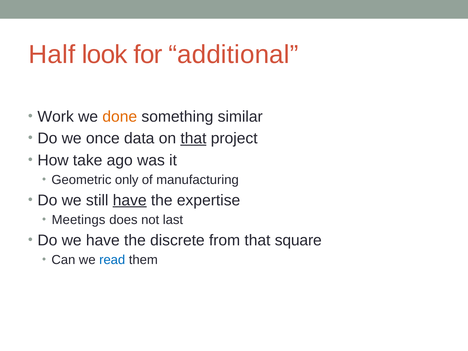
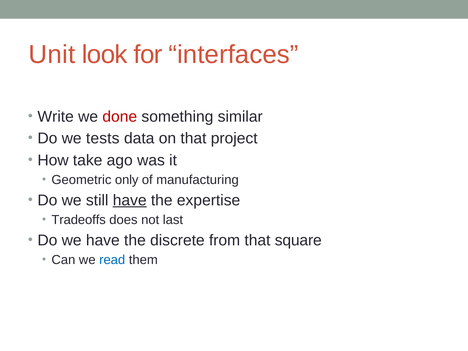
Half: Half -> Unit (52, 54)
additional: additional -> interfaces (233, 54)
Work: Work -> Write (56, 117)
done colour: orange -> red (120, 117)
once: once -> tests (103, 138)
that underline: present -> none (193, 138)
Meetings: Meetings -> Tradeoffs (79, 220)
